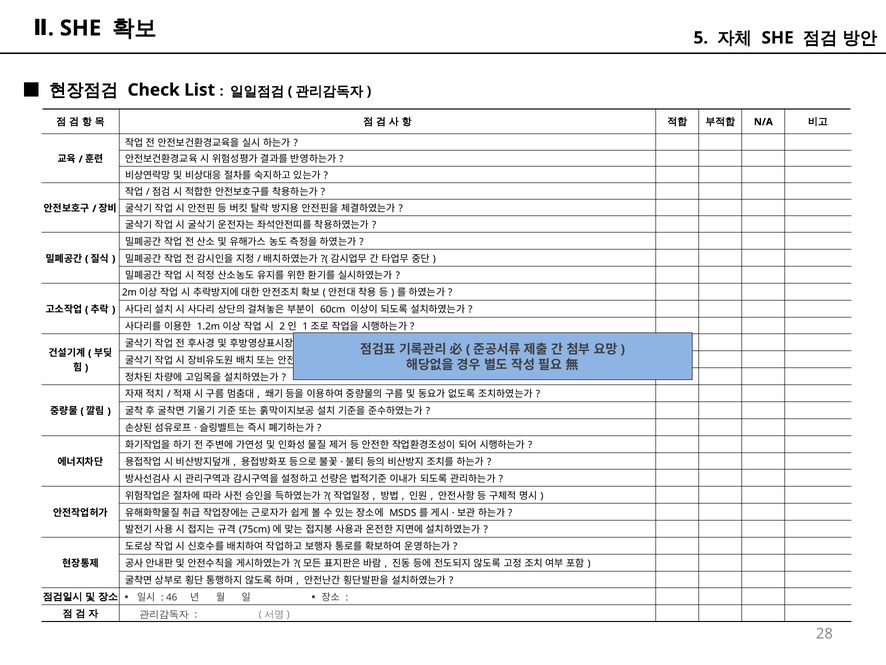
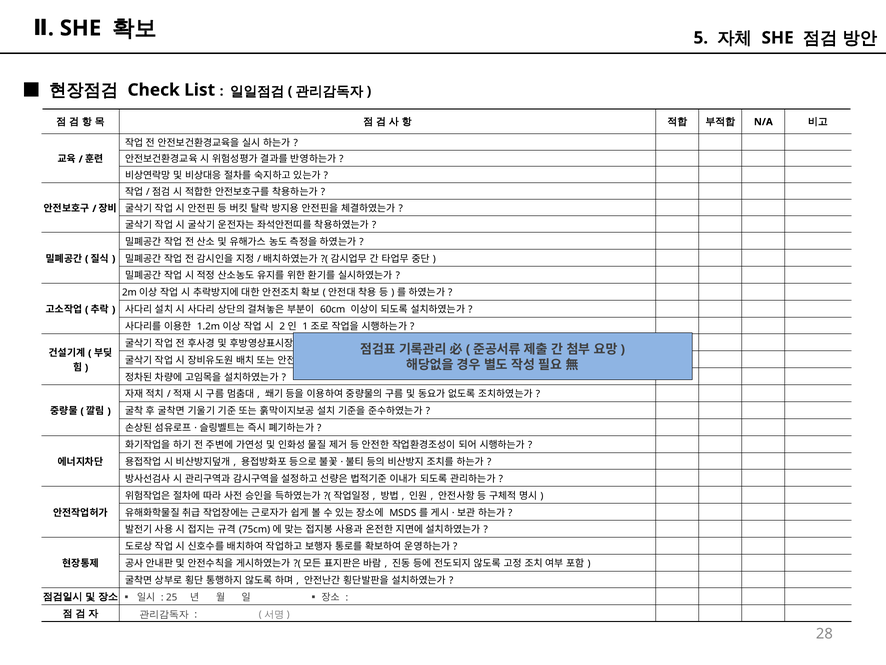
46: 46 -> 25 (172, 597)
